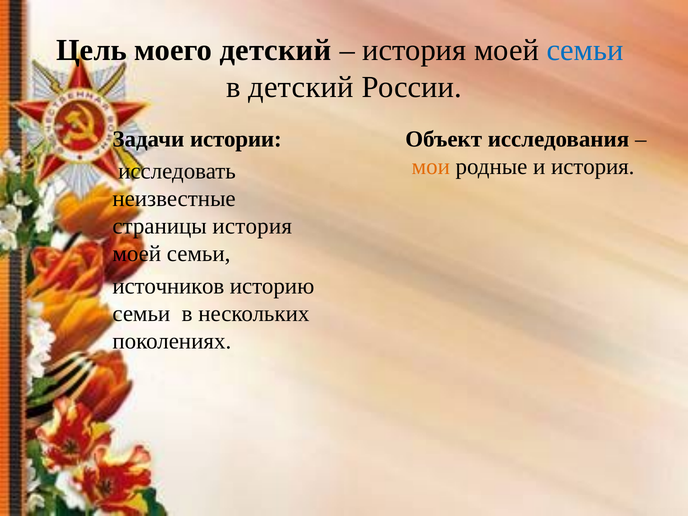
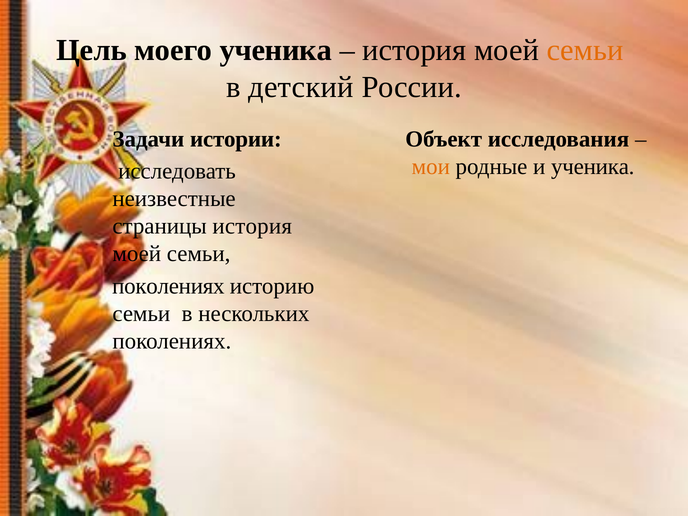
моего детский: детский -> ученика (276, 50)
семьи colour: blue -> orange (585, 50)
и история: история -> ученика (593, 167)
источников: источников -> поколениях (168, 286)
